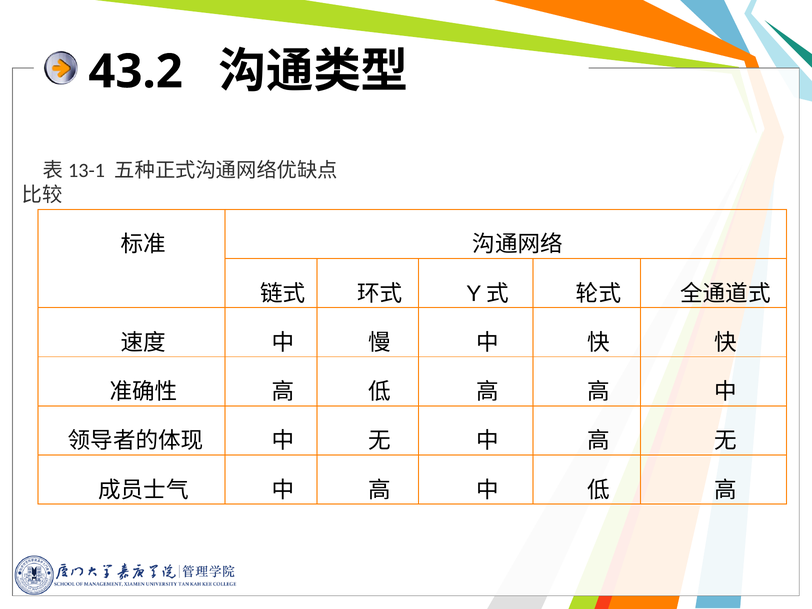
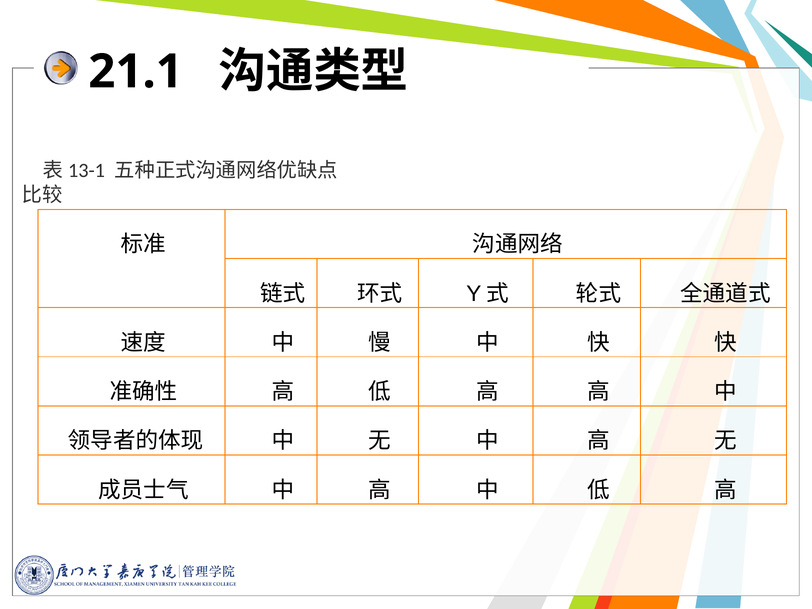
43.2: 43.2 -> 21.1 (136, 72)
